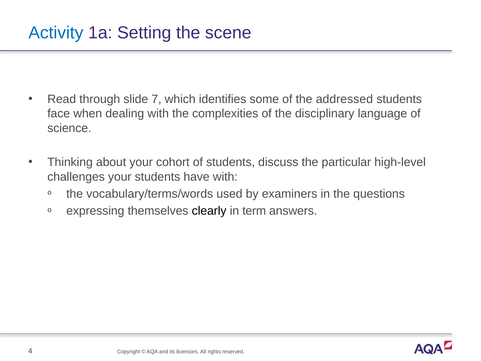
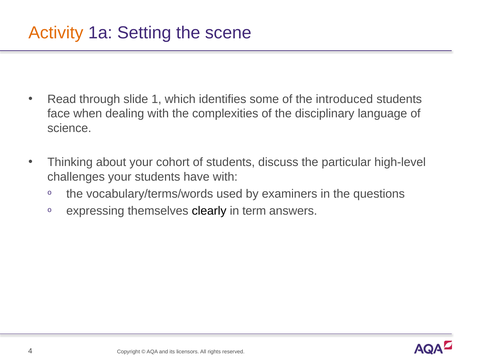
Activity colour: blue -> orange (56, 33)
7: 7 -> 1 (156, 99)
addressed: addressed -> introduced (344, 99)
